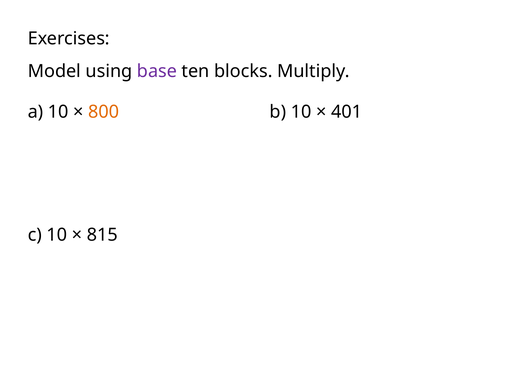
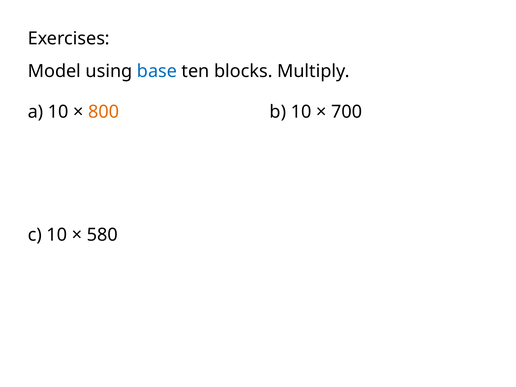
base colour: purple -> blue (157, 71)
401: 401 -> 700 (347, 112)
815: 815 -> 580 (102, 235)
